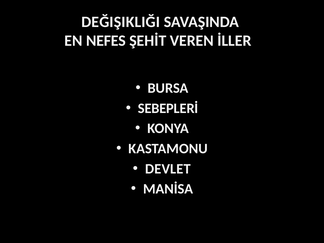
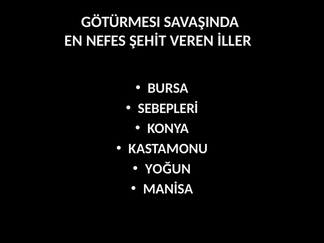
DEĞIŞIKLIĞI: DEĞIŞIKLIĞI -> GÖTÜRMESI (121, 22)
DEVLET: DEVLET -> YOĞUN (168, 169)
